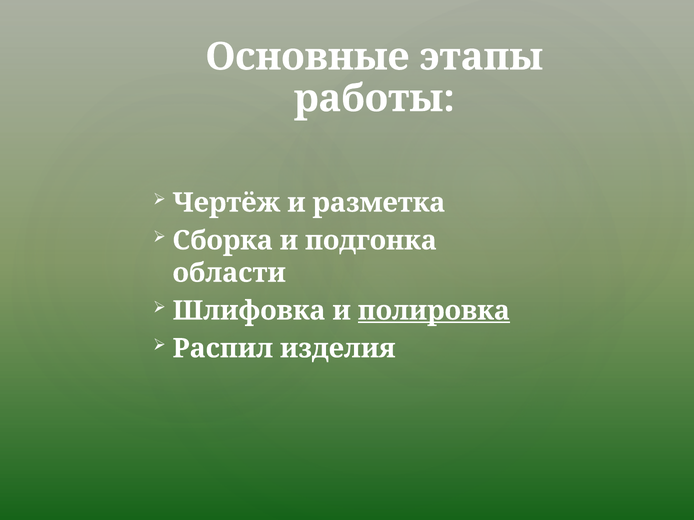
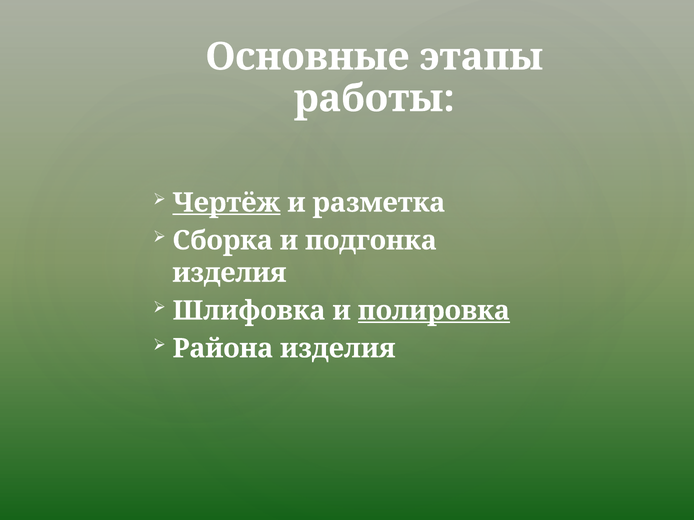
Чертёж underline: none -> present (226, 203)
области: области -> изделия (229, 273)
Распил: Распил -> Района (223, 349)
